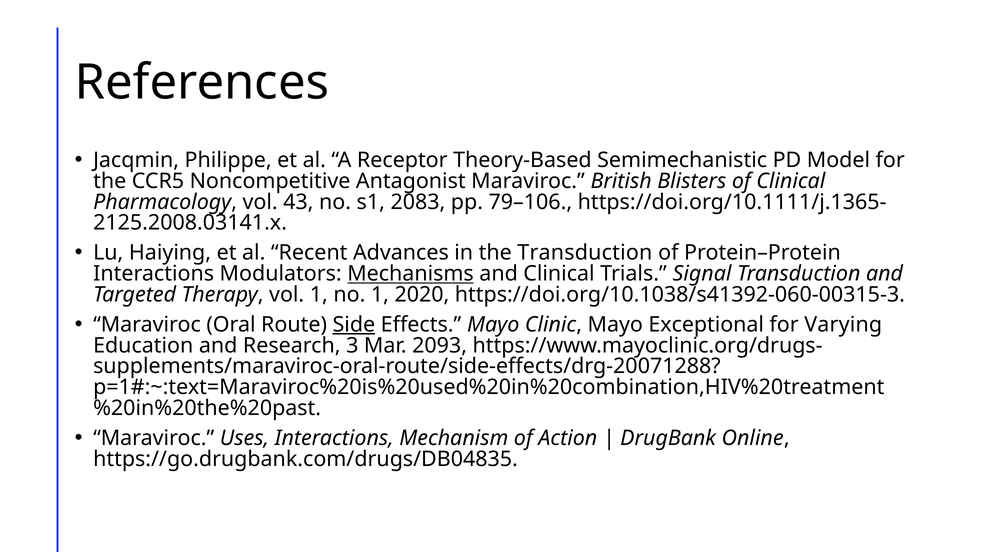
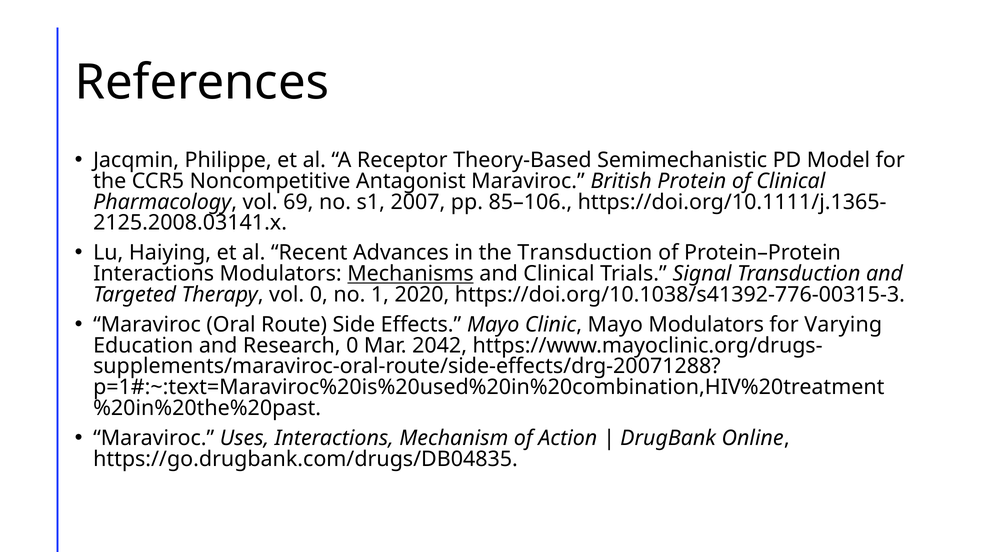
Blisters: Blisters -> Protein (692, 181)
43: 43 -> 69 (298, 202)
2083: 2083 -> 2007 (418, 202)
79–106: 79–106 -> 85–106 (530, 202)
vol 1: 1 -> 0 (319, 294)
https://doi.org/10.1038/s41392-060-00315-3: https://doi.org/10.1038/s41392-060-00315-3 -> https://doi.org/10.1038/s41392-776-00315-3 (680, 294)
Side underline: present -> none (354, 325)
Mayo Exceptional: Exceptional -> Modulators (706, 325)
Research 3: 3 -> 0 (352, 345)
2093: 2093 -> 2042 (440, 345)
